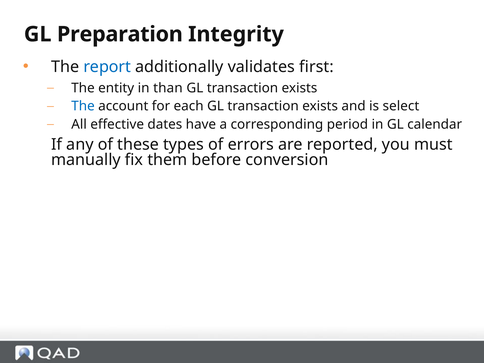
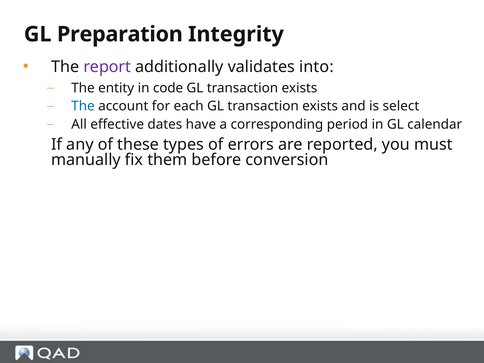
report colour: blue -> purple (107, 67)
first: first -> into (316, 67)
than: than -> code (168, 88)
